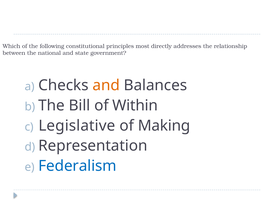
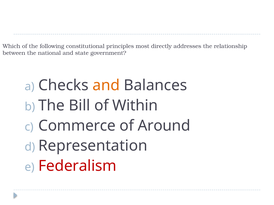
Legislative: Legislative -> Commerce (77, 126)
Making: Making -> Around (164, 126)
Federalism colour: blue -> red (77, 166)
